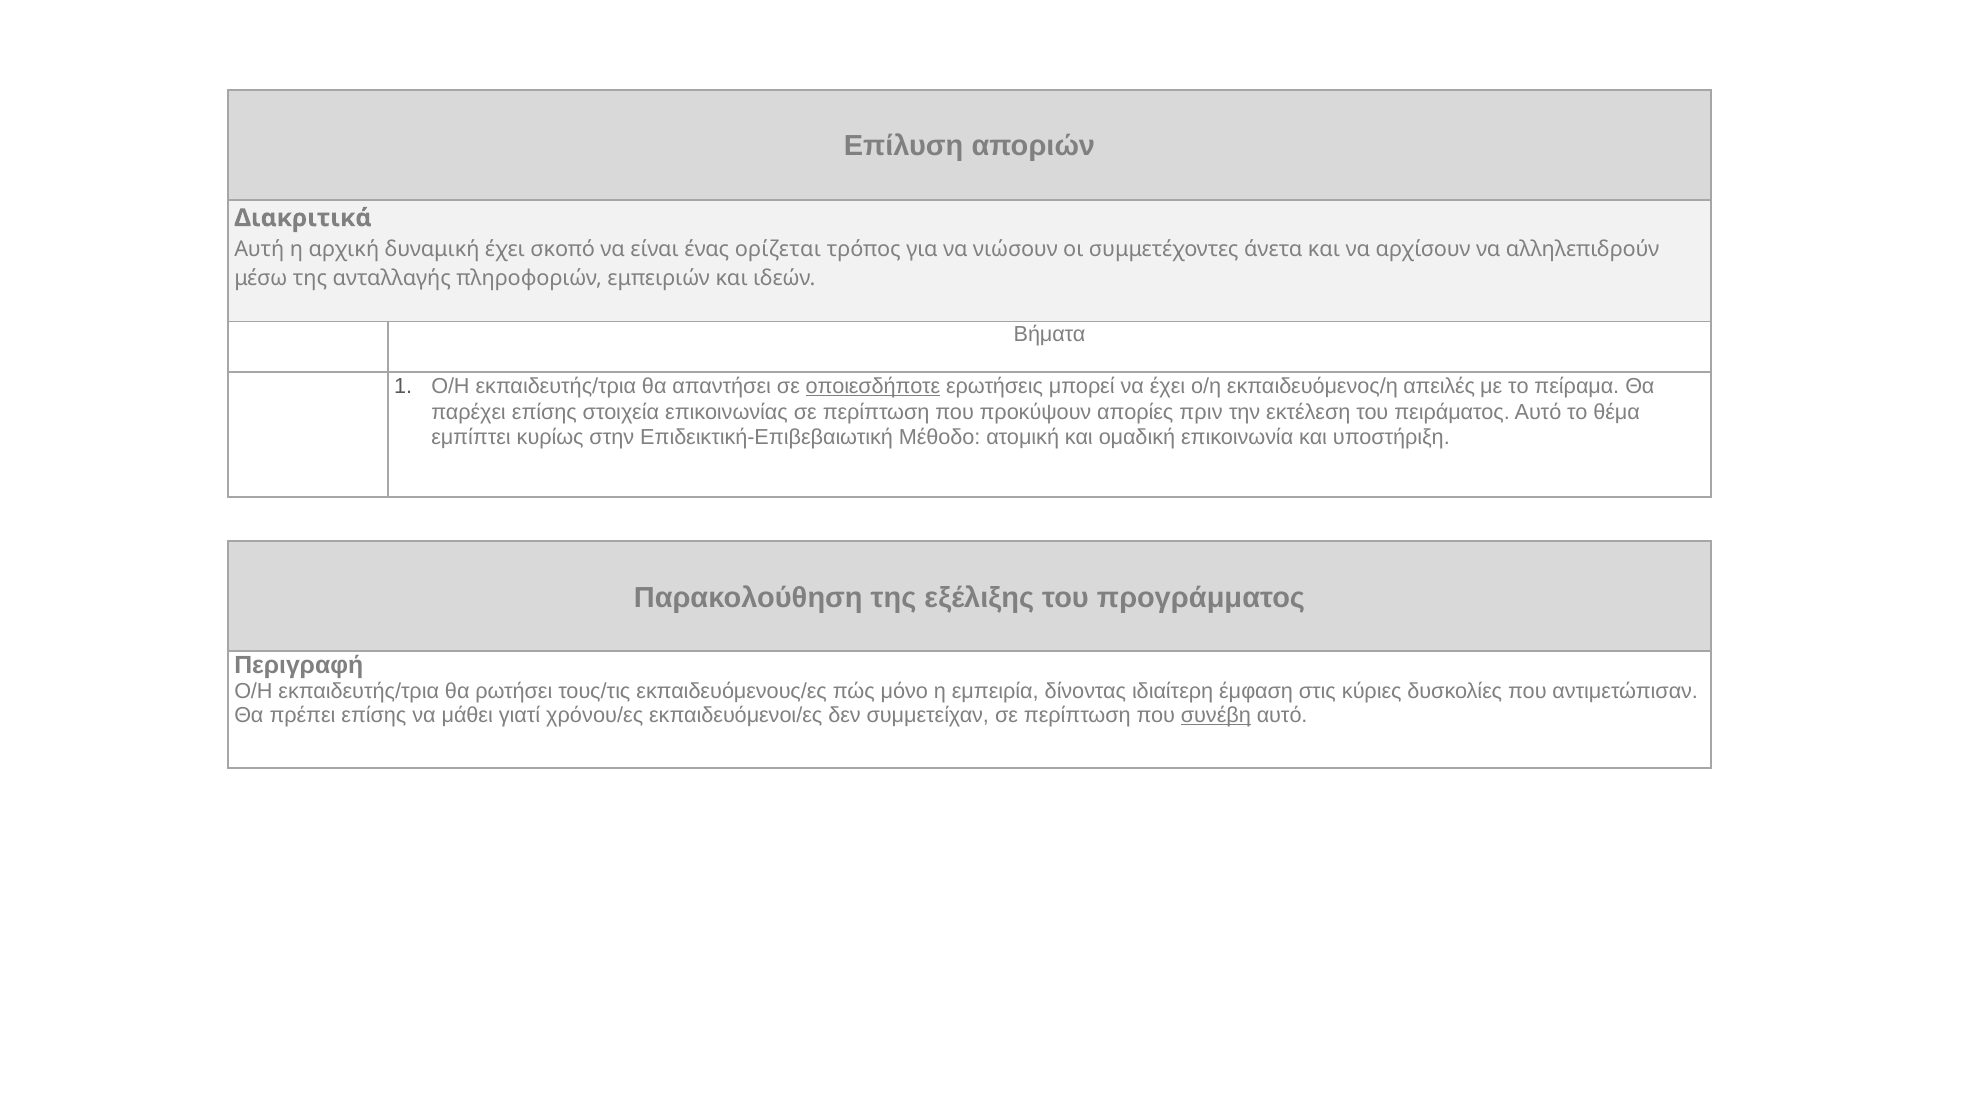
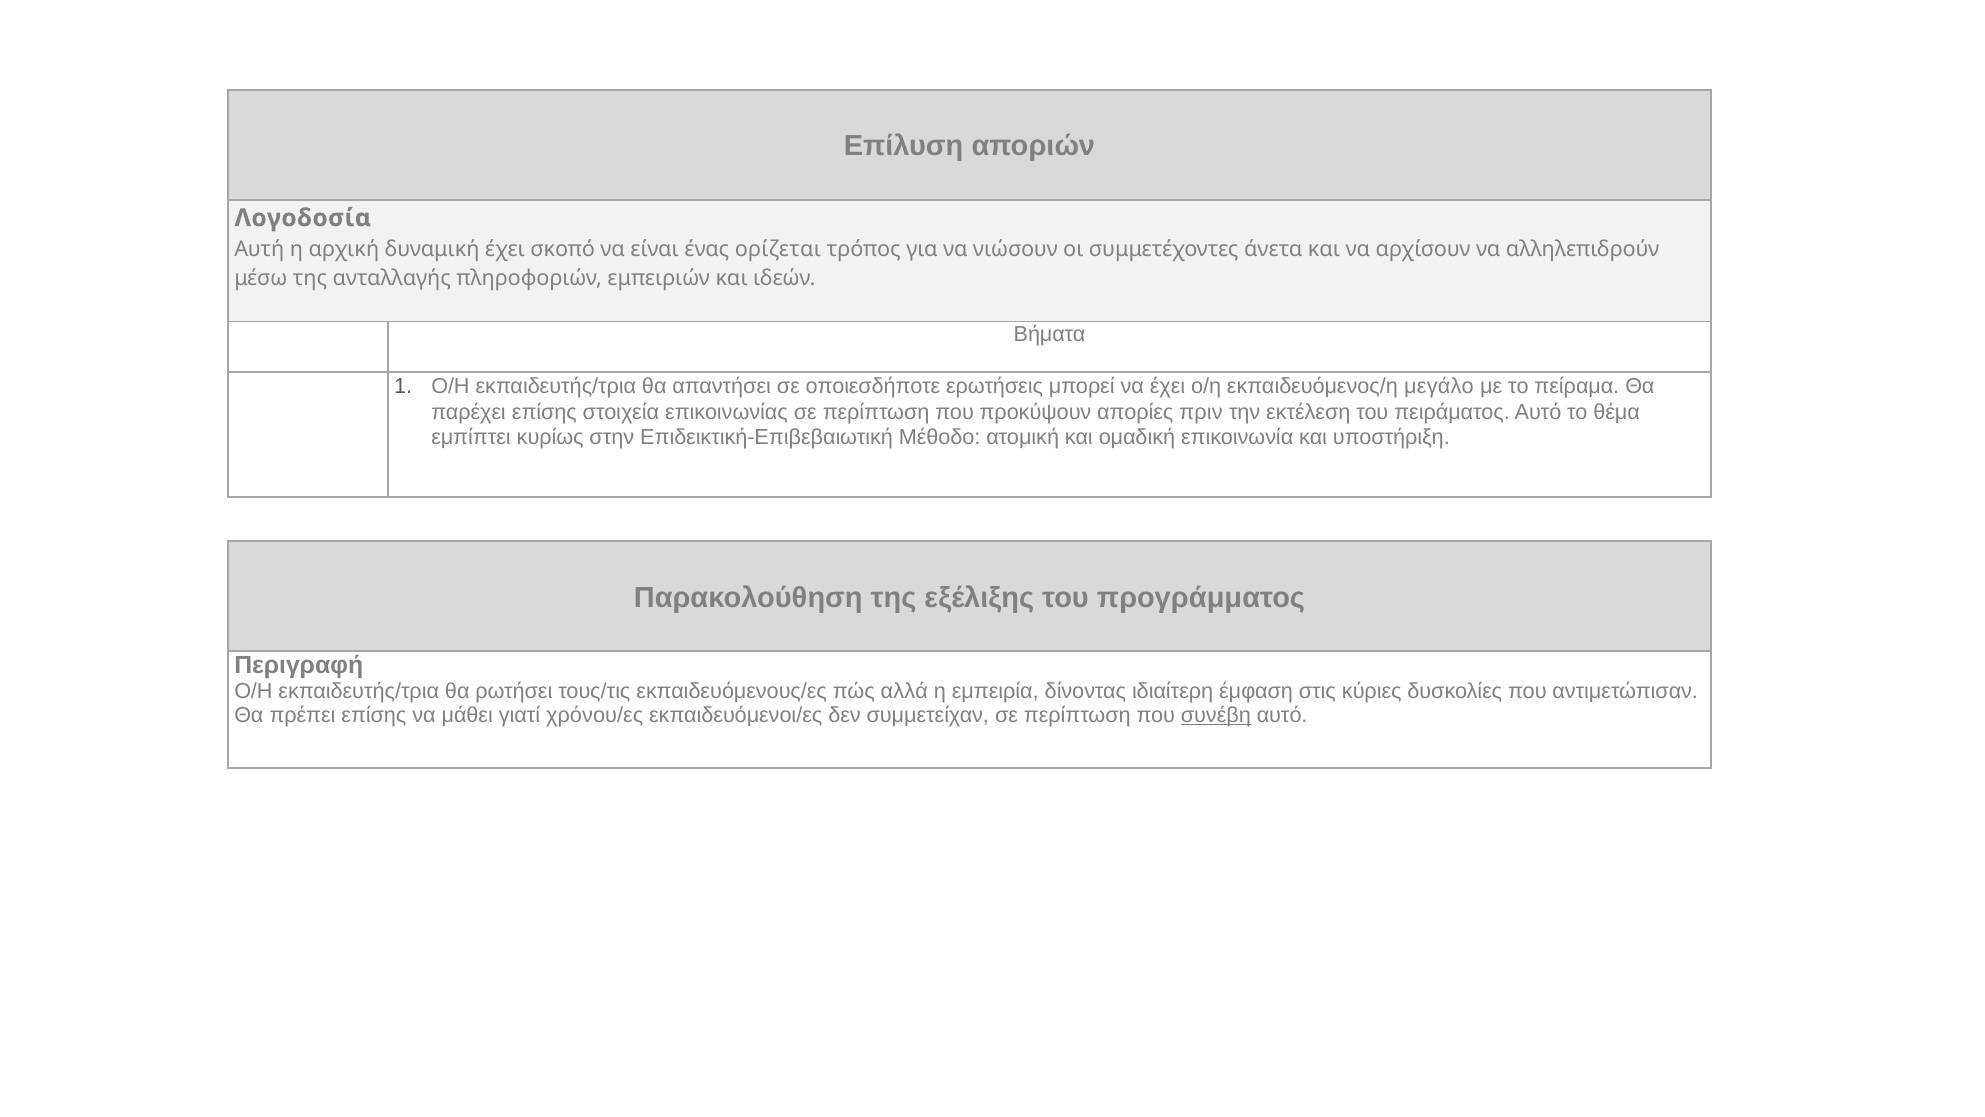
Διακριτικά: Διακριτικά -> Λογοδοσία (303, 218)
οποιεσδήποτε underline: present -> none (873, 386)
απειλές: απειλές -> μεγάλο (1439, 386)
μόνο: μόνο -> αλλά (904, 691)
